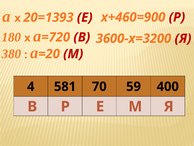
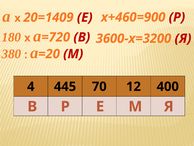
20=1393: 20=1393 -> 20=1409 (48, 17)
581: 581 -> 445 (65, 86)
59: 59 -> 12 (134, 86)
